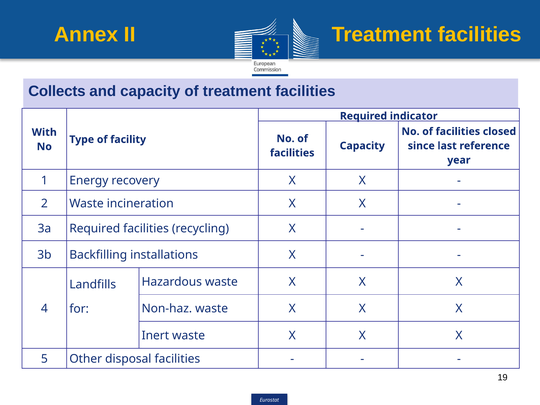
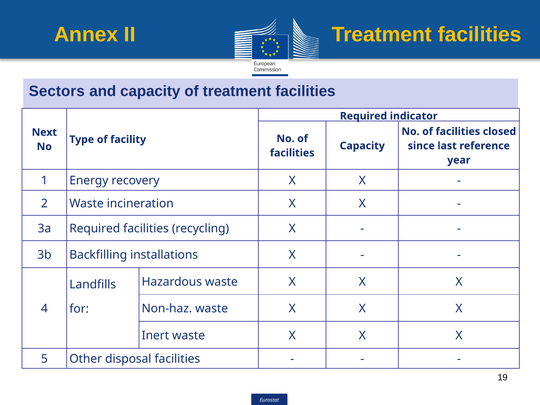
Collects: Collects -> Sectors (57, 91)
With: With -> Next (44, 132)
